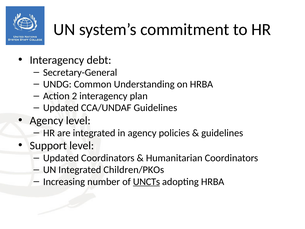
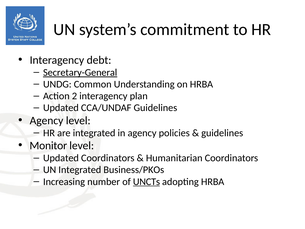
Secretary-General underline: none -> present (80, 72)
Support: Support -> Monitor (48, 145)
Children/PKOs: Children/PKOs -> Business/PKOs (134, 170)
